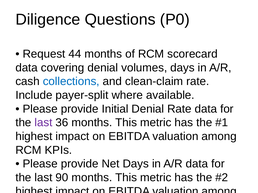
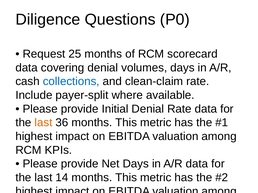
44: 44 -> 25 (75, 54)
last colour: purple -> orange (43, 123)
90: 90 -> 14 (62, 178)
